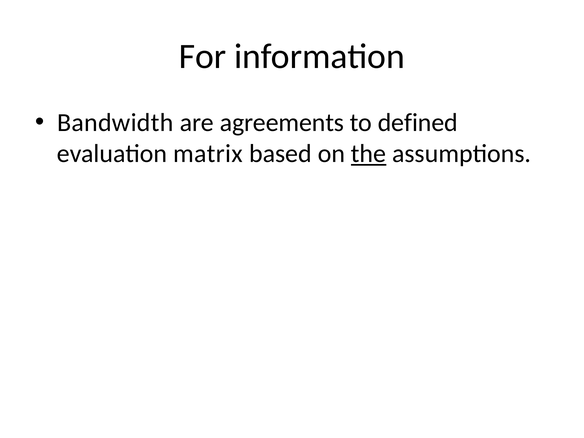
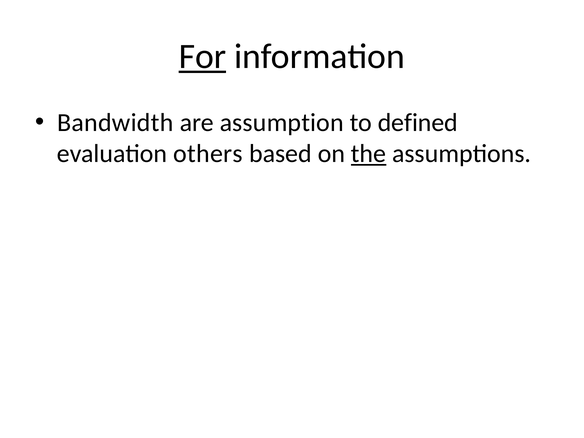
For underline: none -> present (202, 57)
agreements: agreements -> assumption (282, 123)
matrix: matrix -> others (208, 154)
